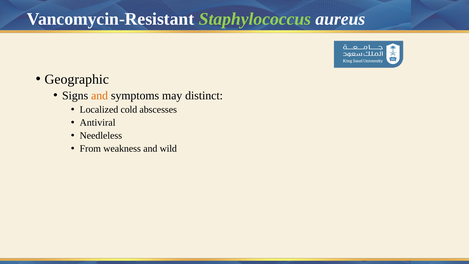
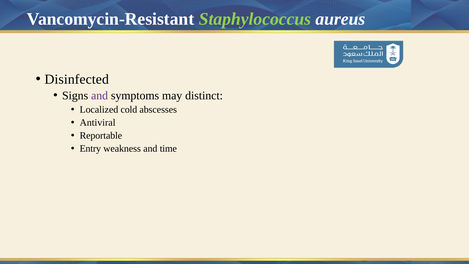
Geographic: Geographic -> Disinfected (77, 79)
and colour: orange -> purple (100, 95)
Needleless: Needleless -> Reportable (101, 135)
From: From -> Entry (90, 148)
wild: wild -> time (168, 148)
